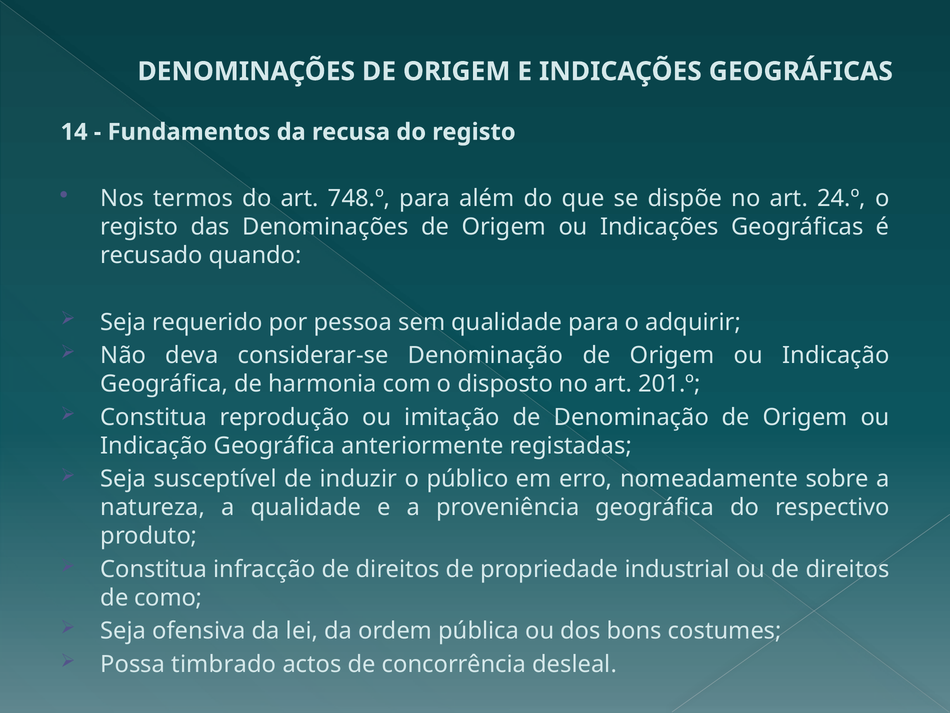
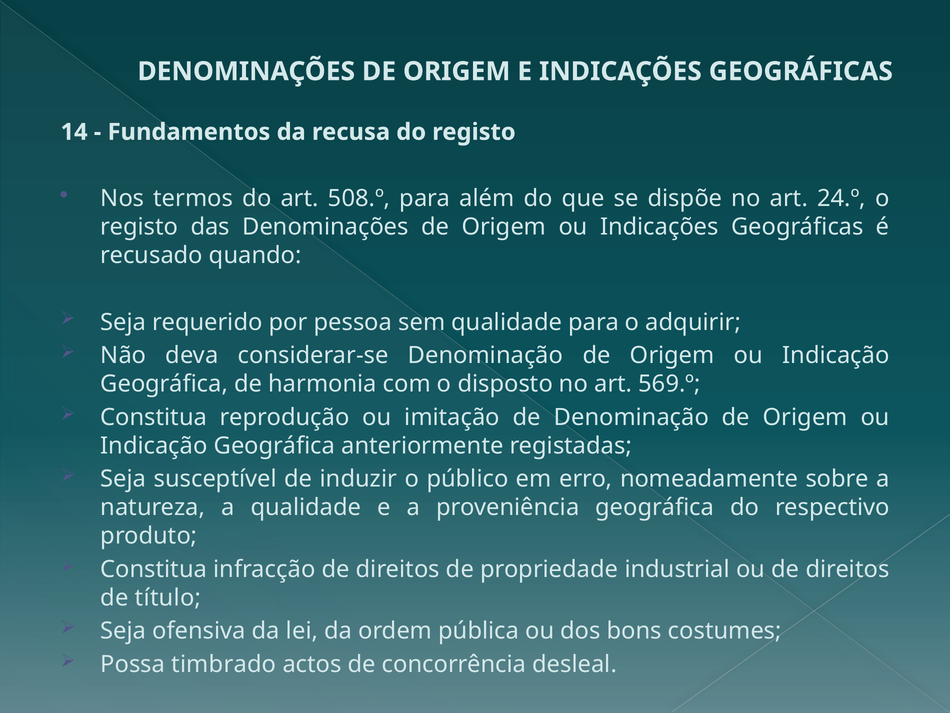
748.º: 748.º -> 508.º (359, 198)
201.º: 201.º -> 569.º (670, 384)
como: como -> título (168, 597)
